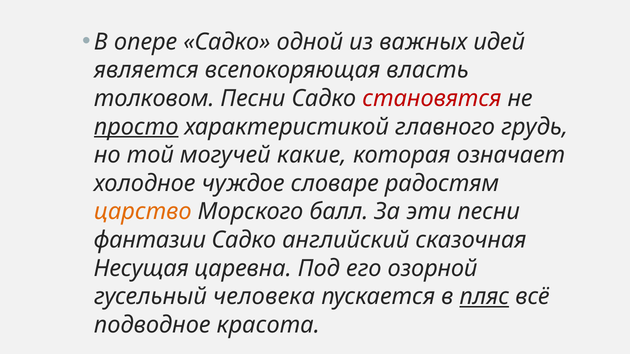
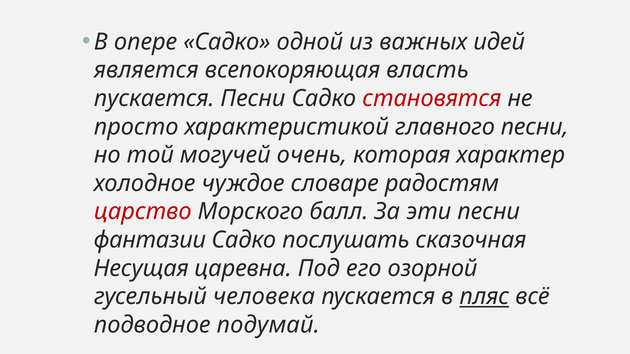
толковом: толковом -> пускается (154, 99)
просто underline: present -> none (136, 127)
главного грудь: грудь -> песни (535, 127)
какие: какие -> очень (312, 155)
означает: означает -> характер (511, 155)
царство colour: orange -> red (143, 212)
английский: английский -> послушать (346, 240)
красота: красота -> подумай (268, 325)
